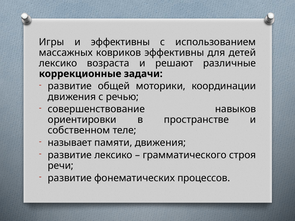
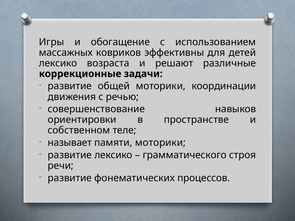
и эффективны: эффективны -> обогащение (120, 42)
памяти движения: движения -> моторики (160, 143)
